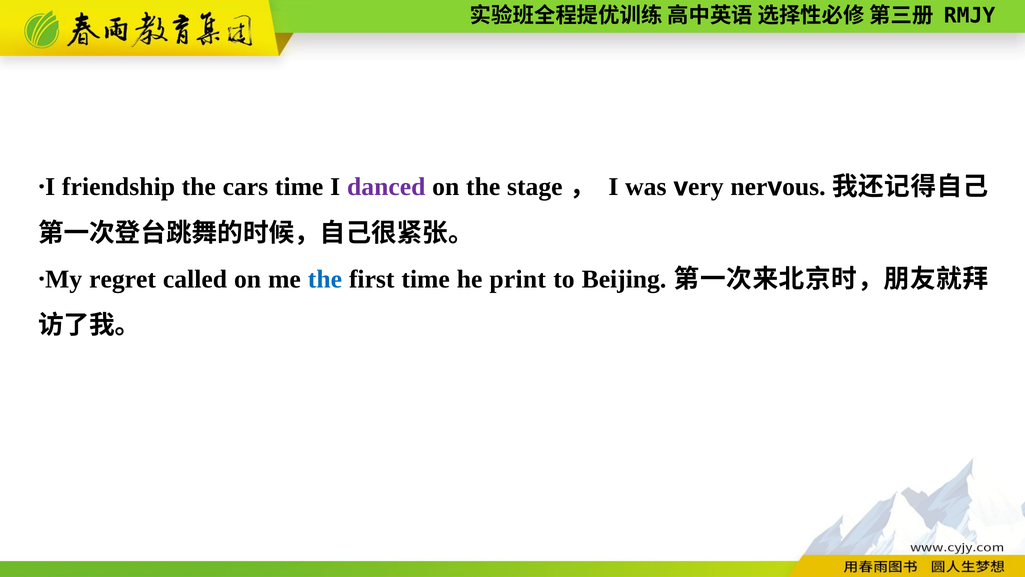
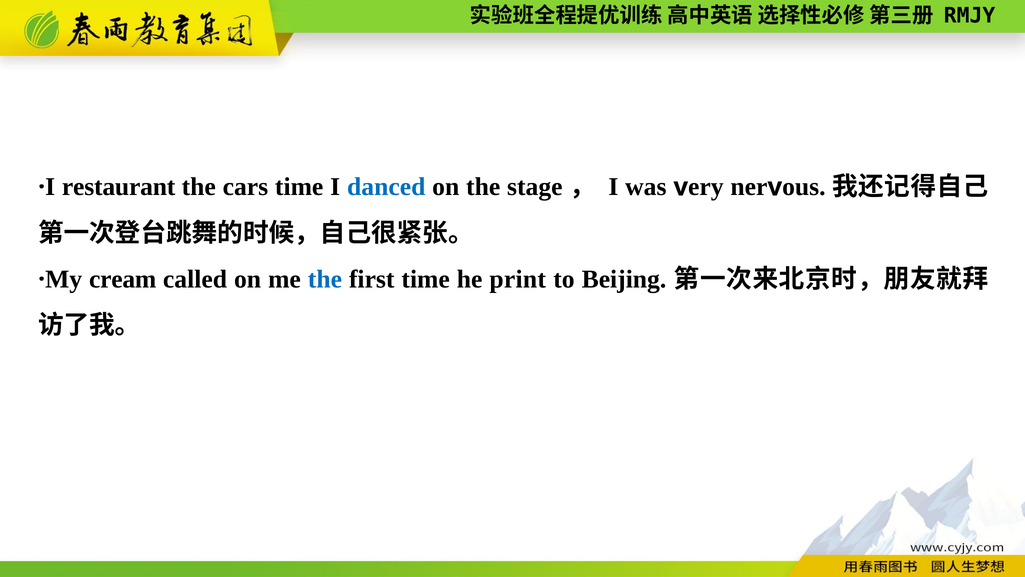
friendship: friendship -> restaurant (119, 187)
danced colour: purple -> blue (386, 187)
regret: regret -> cream (123, 279)
